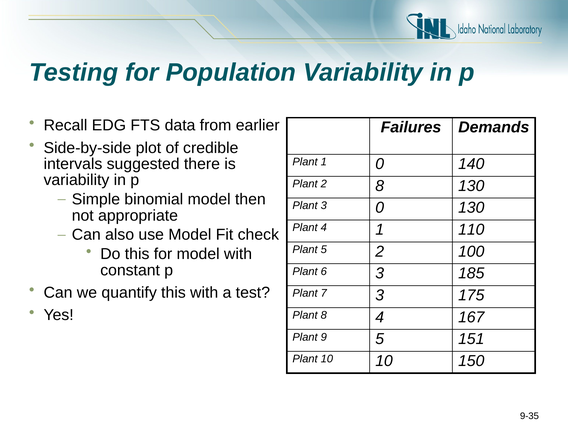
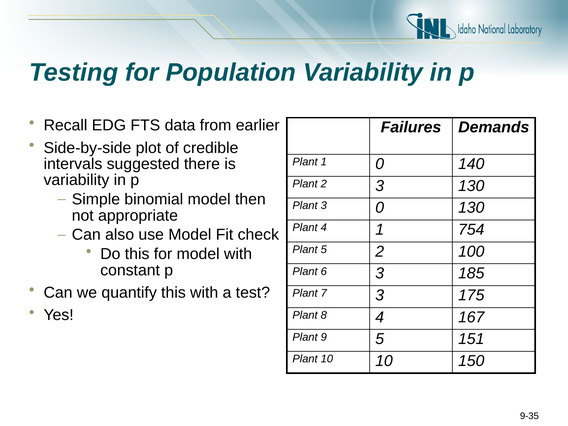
2 8: 8 -> 3 (380, 186)
110: 110 -> 754 (471, 230)
